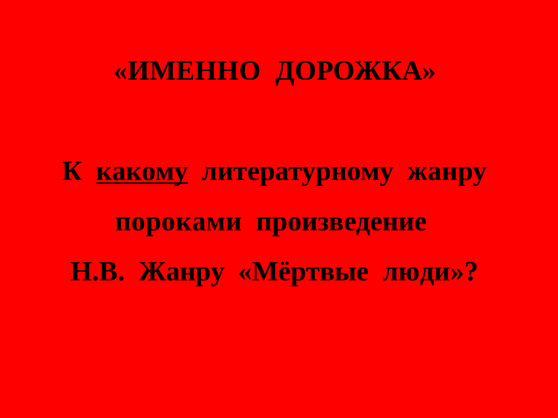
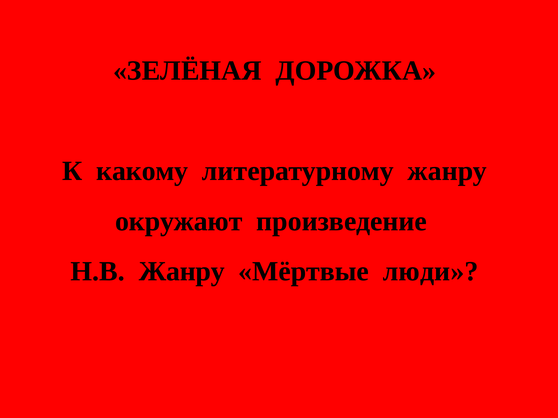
ИМЕННО: ИМЕННО -> ЗЕЛЁНАЯ (187, 71)
какому underline: present -> none (142, 171)
пороками: пороками -> окружают (179, 221)
